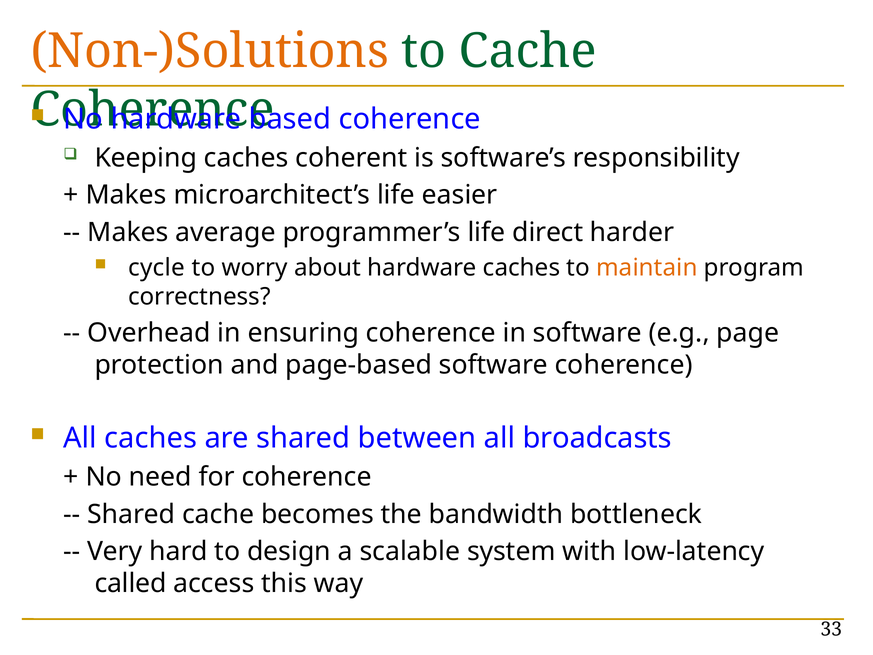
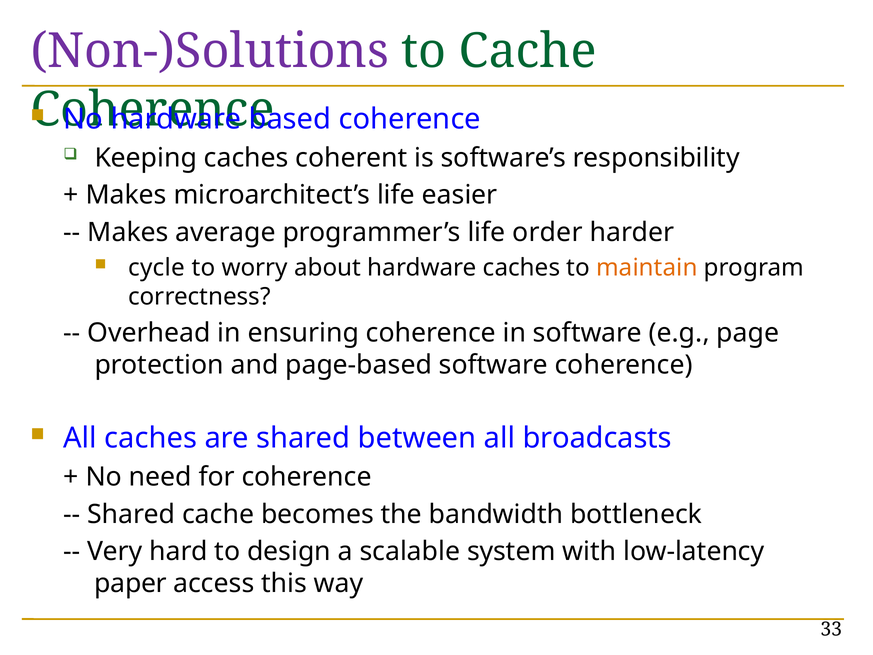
Non-)Solutions colour: orange -> purple (210, 51)
direct: direct -> order (548, 232)
called: called -> paper (131, 583)
